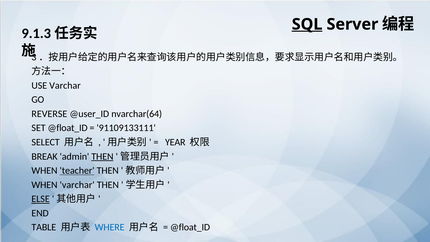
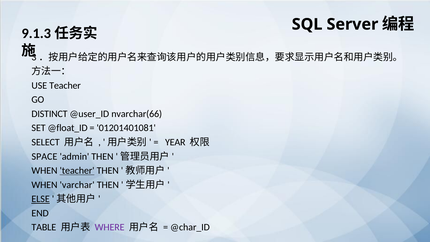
SQL underline: present -> none (307, 24)
USE Varchar: Varchar -> Teacher (65, 85)
REVERSE: REVERSE -> DISTINCT (49, 114)
nvarchar(64: nvarchar(64 -> nvarchar(66 (137, 114)
91109133111: 91109133111 -> 01201401081 (126, 128)
BREAK: BREAK -> SPACE (44, 156)
THEN underline: present -> none (102, 156)
WHERE colour: blue -> purple (110, 227)
@float_ID: @float_ID -> @char_ID (190, 227)
